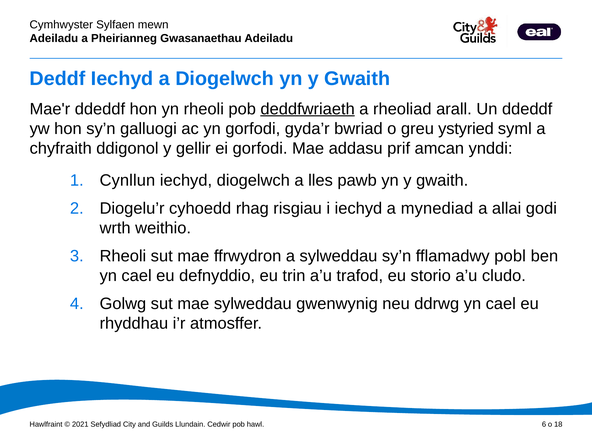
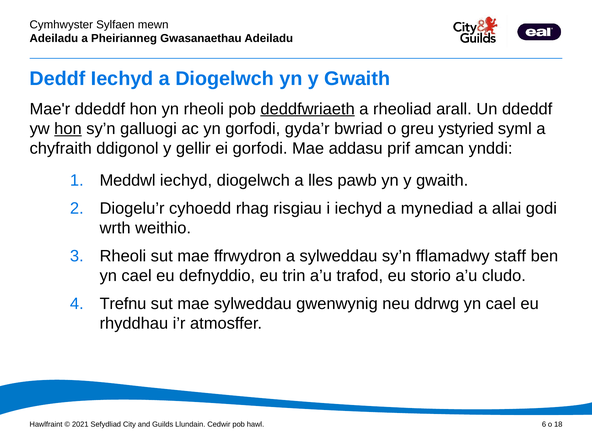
hon underline: none -> present (68, 129)
Cynllun: Cynllun -> Meddwl (128, 180)
pobl: pobl -> staff (510, 256)
Golwg: Golwg -> Trefnu (123, 304)
